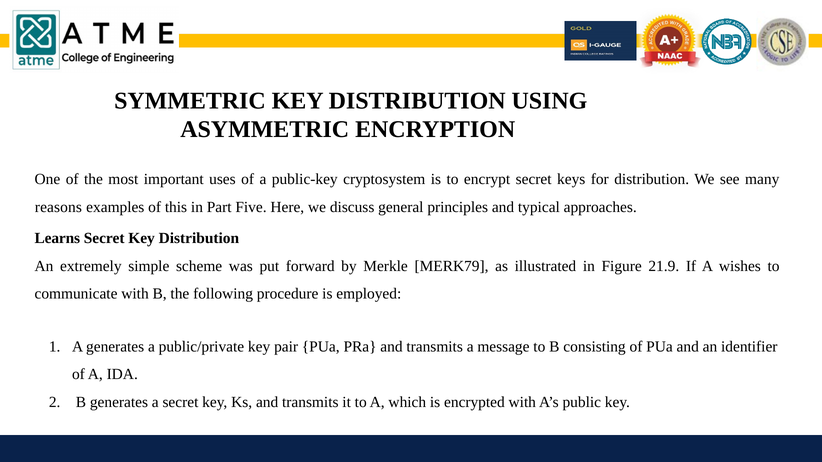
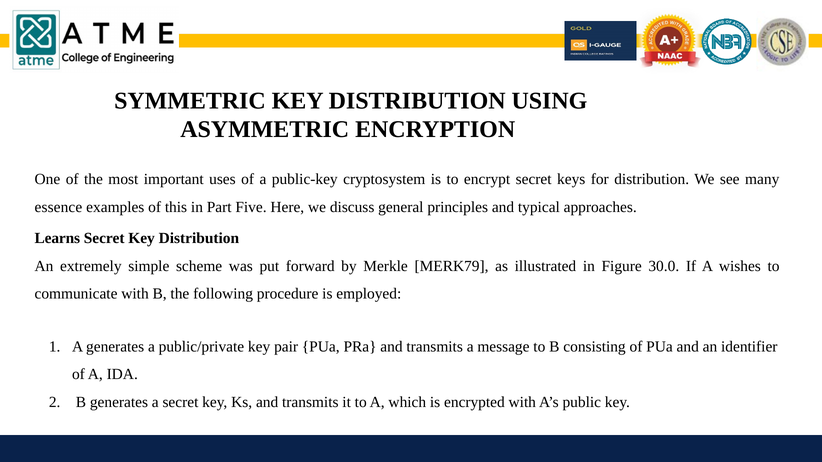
reasons: reasons -> essence (58, 207)
21.9: 21.9 -> 30.0 (664, 266)
